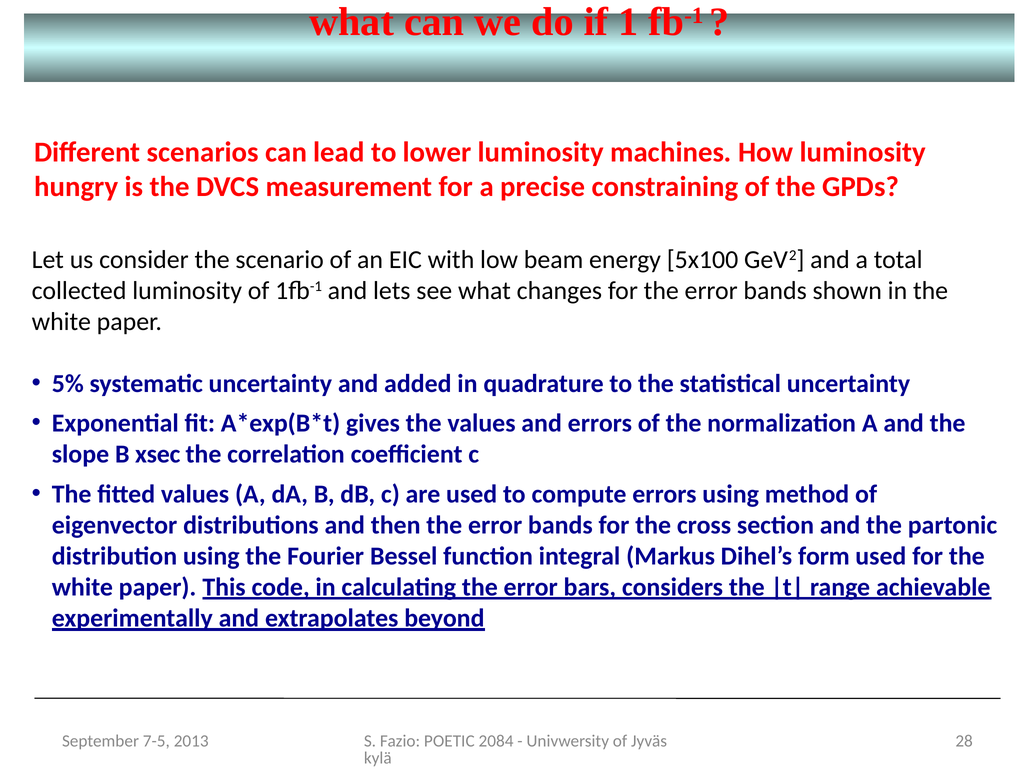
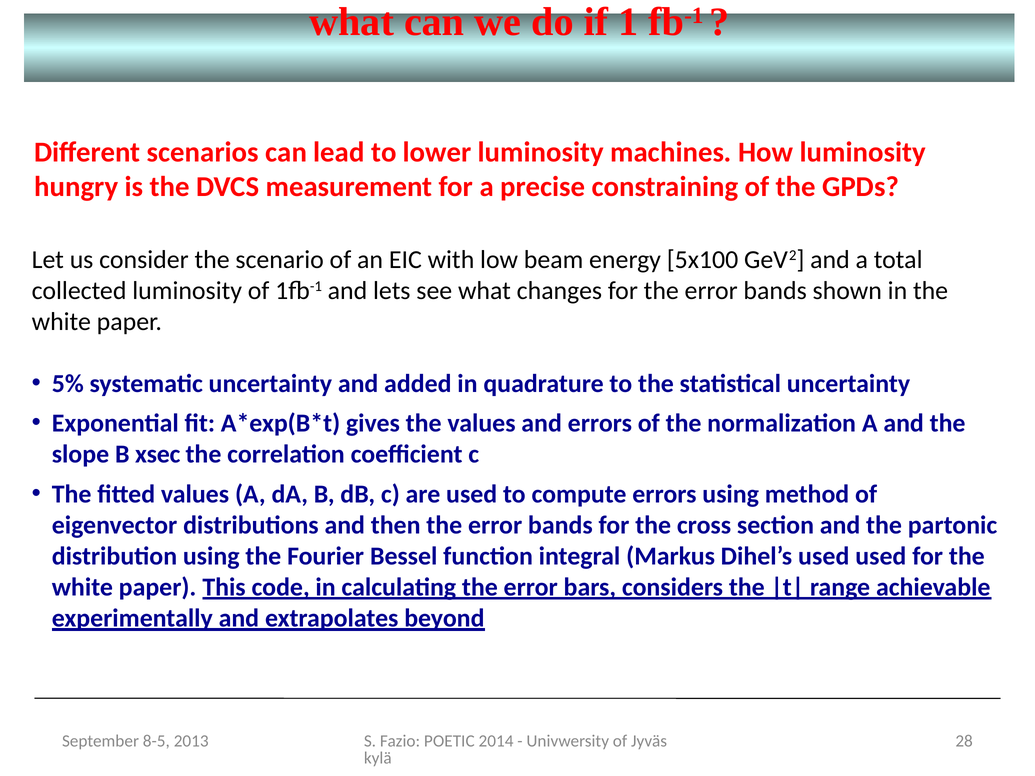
Dihel’s form: form -> used (824, 556)
2084: 2084 -> 2014 (496, 741)
7-5: 7-5 -> 8-5 (156, 741)
